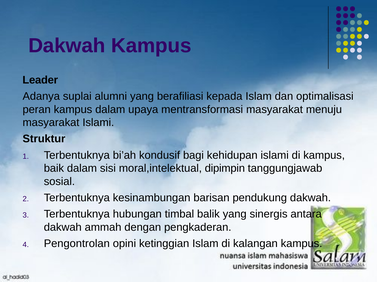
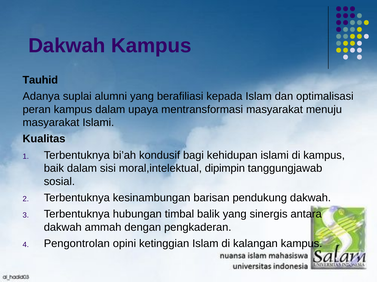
Leader: Leader -> Tauhid (40, 80)
Struktur: Struktur -> Kualitas (44, 139)
